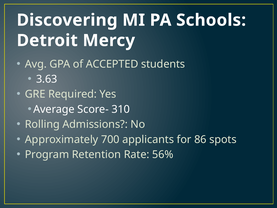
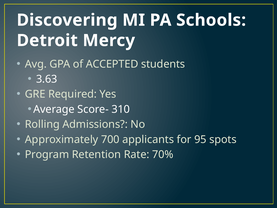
86: 86 -> 95 (200, 139)
56%: 56% -> 70% (163, 154)
